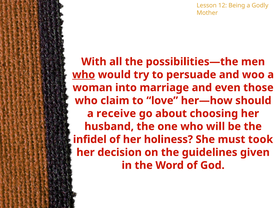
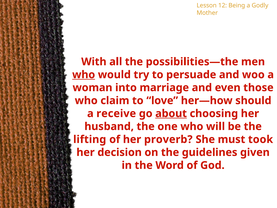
about underline: none -> present (171, 113)
infidel: infidel -> lifting (90, 139)
holiness: holiness -> proverb (168, 139)
